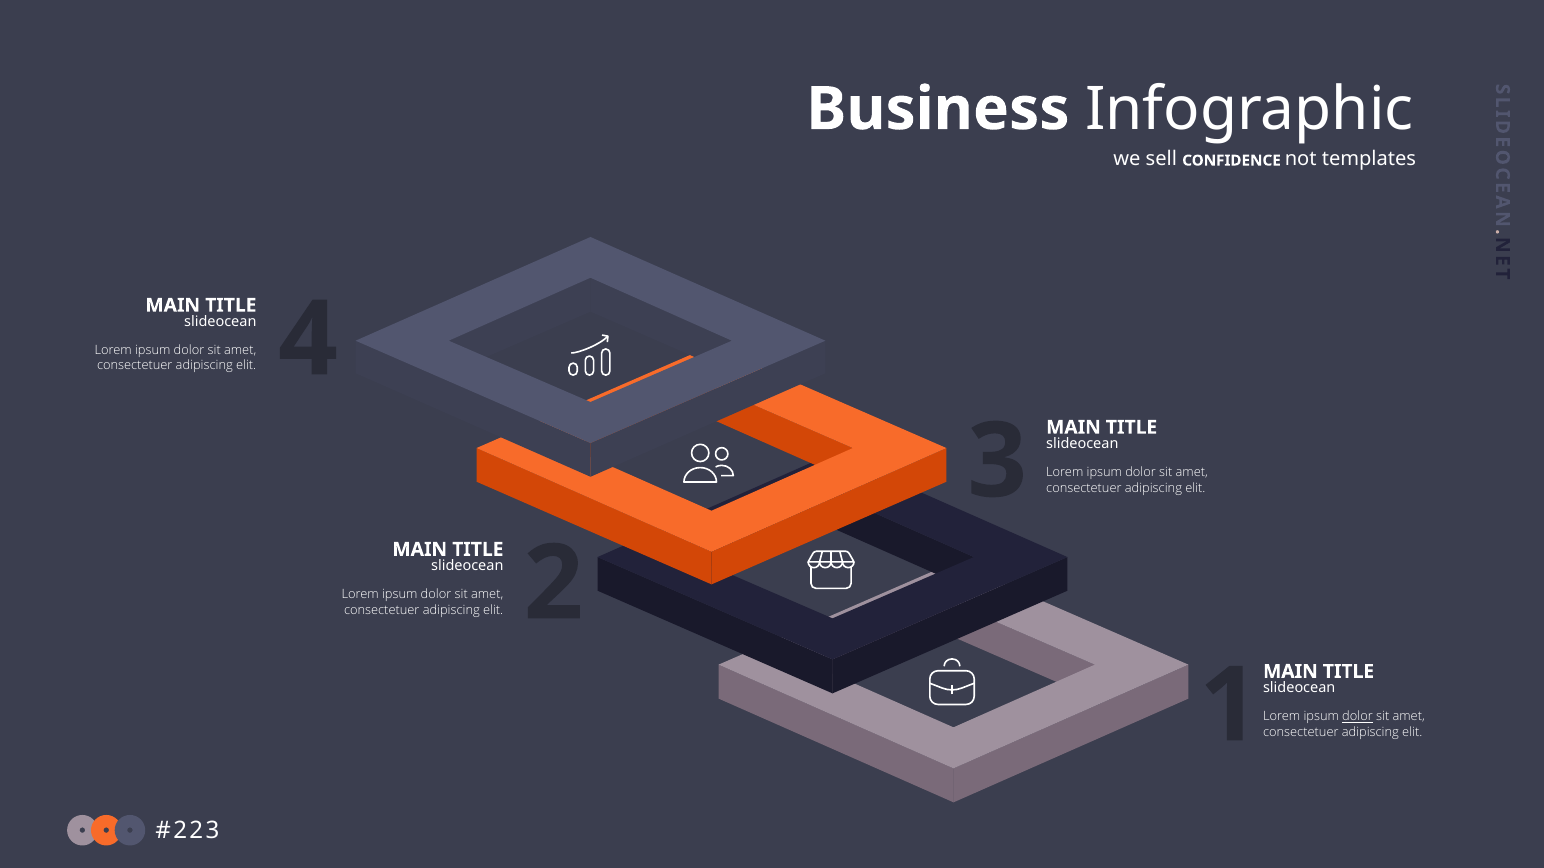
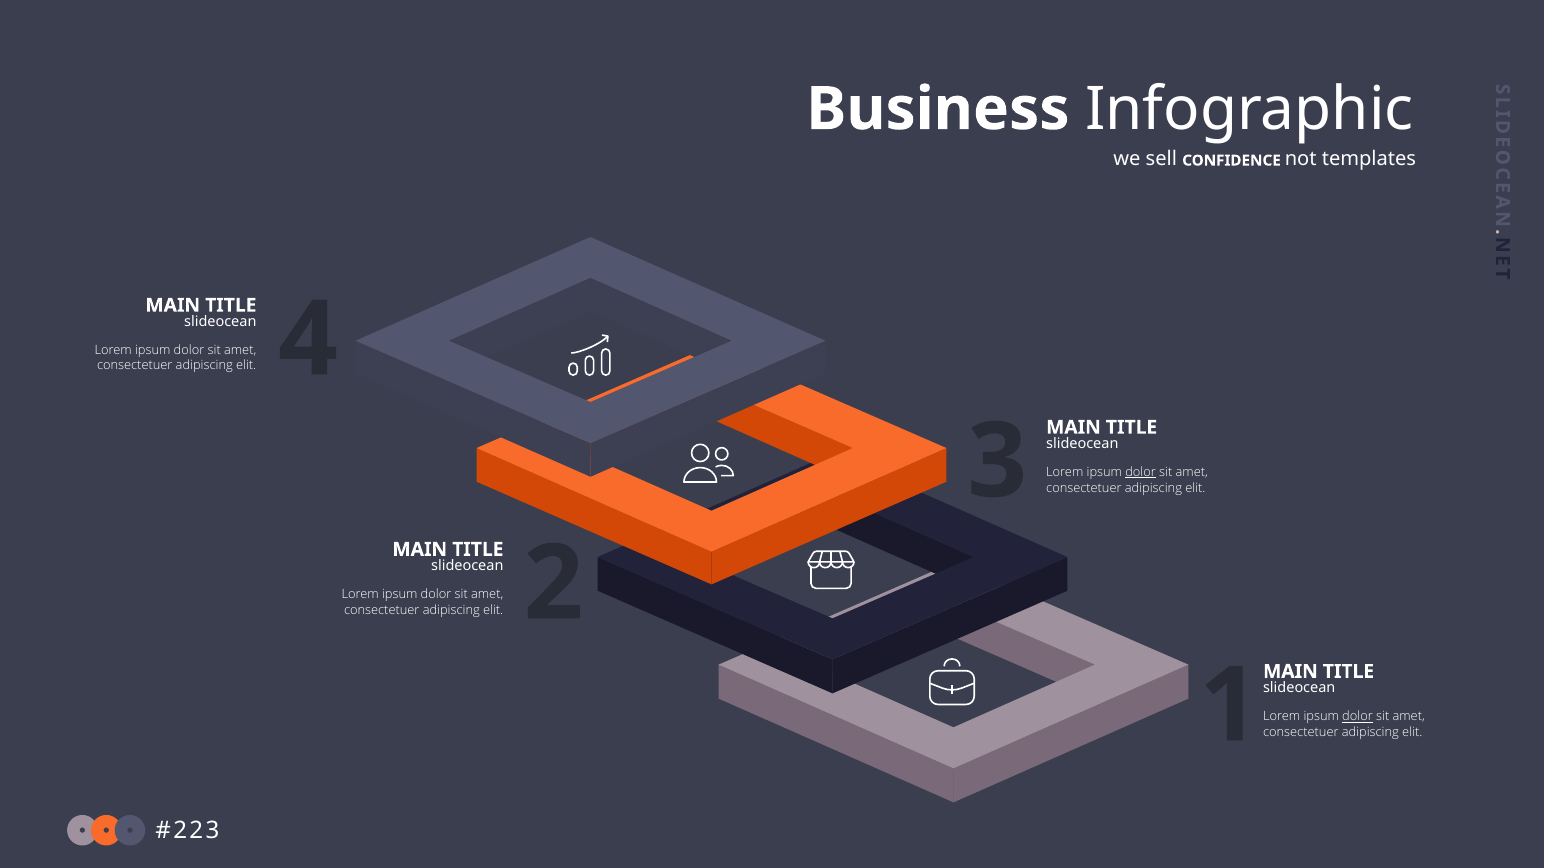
dolor underline: none -> present (1141, 473)
